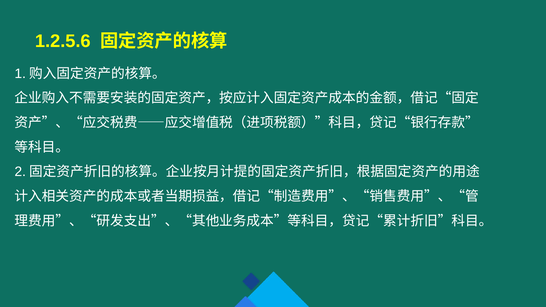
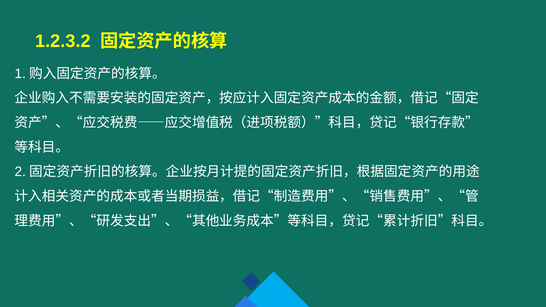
1.2.5.6: 1.2.5.6 -> 1.2.3.2 (63, 41)
